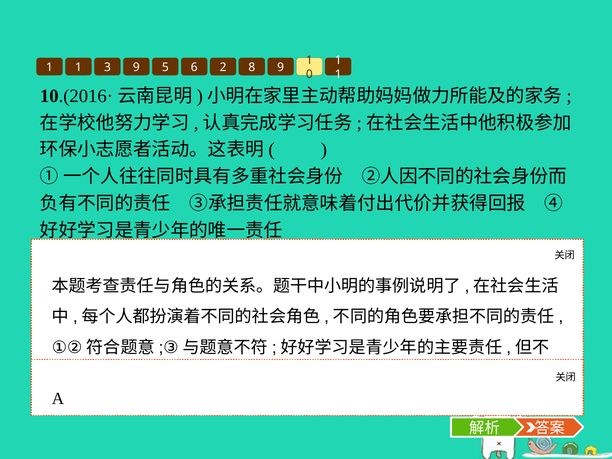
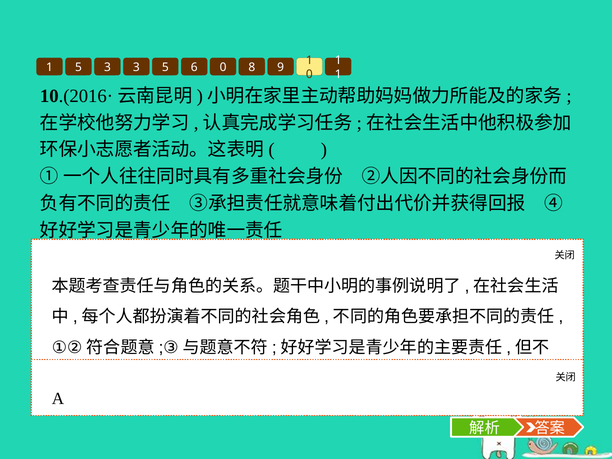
1: 1 -> 5 (78, 67)
3 9: 9 -> 3 (136, 67)
6 2: 2 -> 0 (223, 67)
